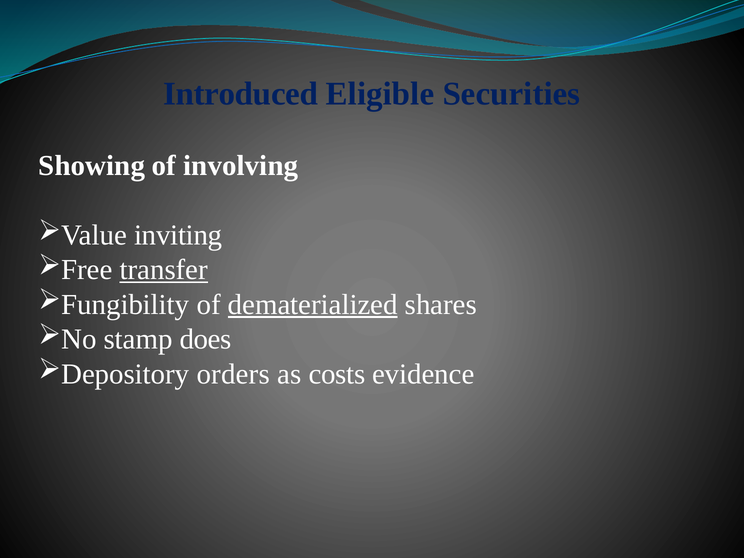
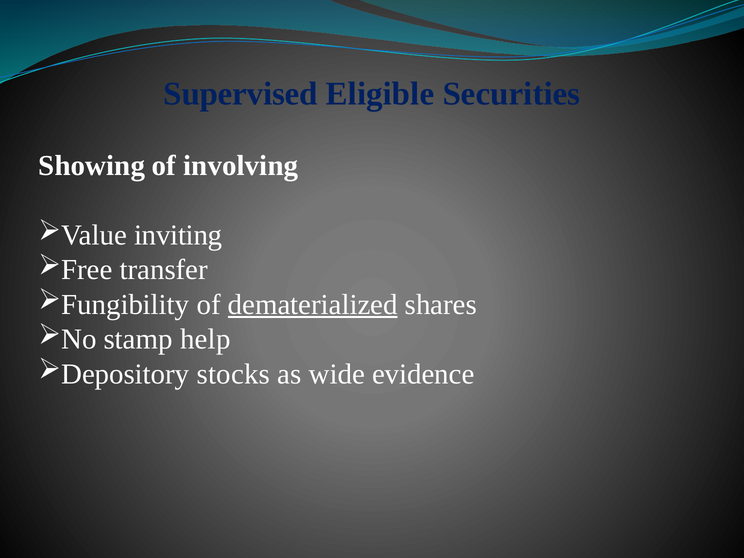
Introduced: Introduced -> Supervised (241, 94)
transfer underline: present -> none (164, 270)
does: does -> help (205, 339)
orders: orders -> stocks (233, 374)
costs: costs -> wide (337, 374)
